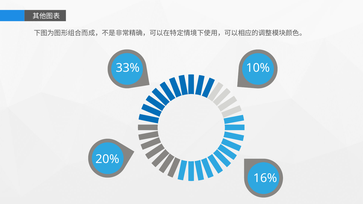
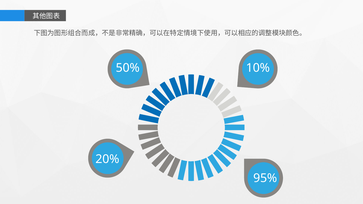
33%: 33% -> 50% (128, 68)
16%: 16% -> 95% (265, 178)
